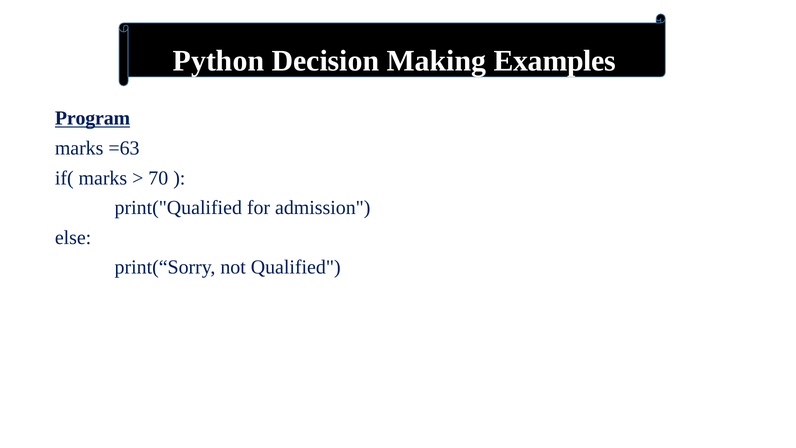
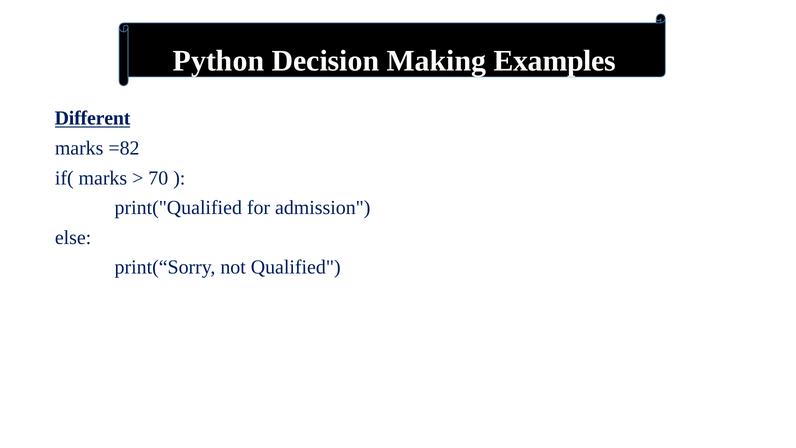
Program: Program -> Different (93, 118)
=63: =63 -> =82 (124, 148)
